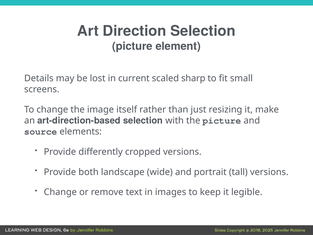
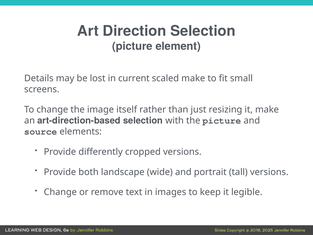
scaled sharp: sharp -> make (193, 78)
